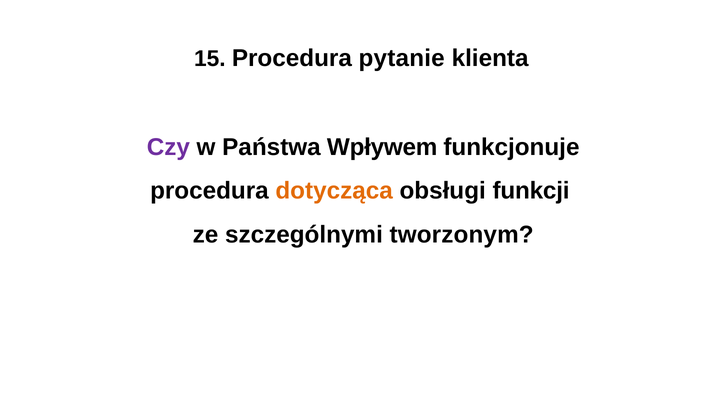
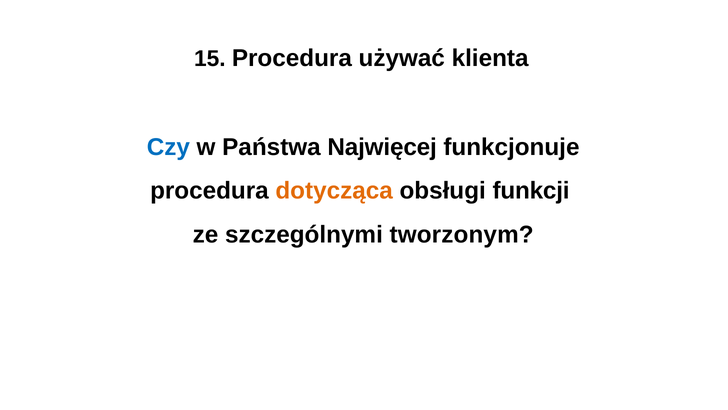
pytanie: pytanie -> używać (402, 58)
Czy colour: purple -> blue (168, 147)
Wpływem: Wpływem -> Najwięcej (382, 147)
